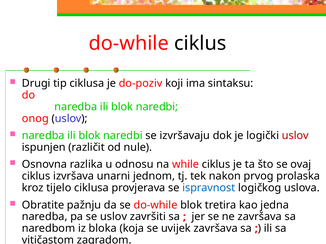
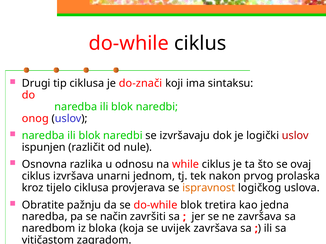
do-poziv: do-poziv -> do-znači (141, 84)
ispravnost colour: blue -> orange (209, 188)
se uslov: uslov -> način (114, 217)
